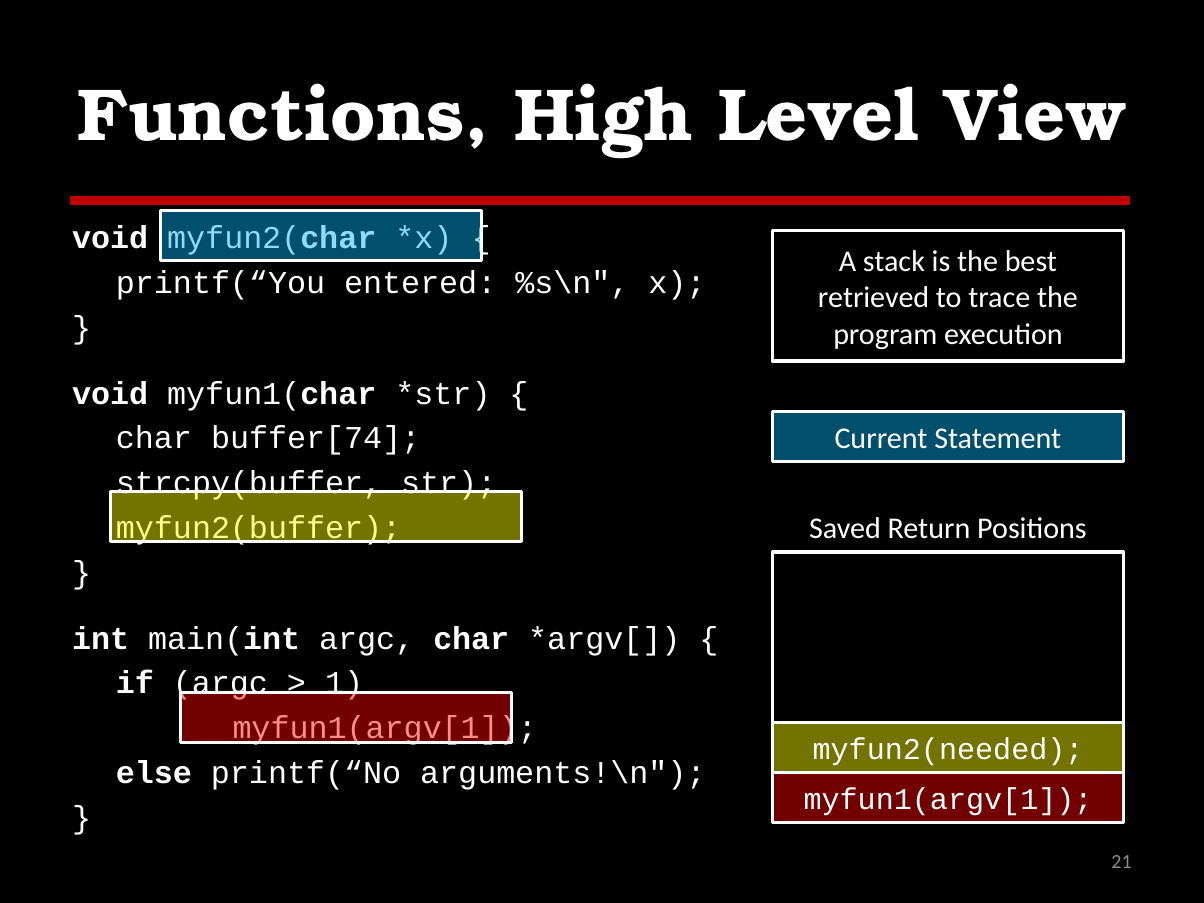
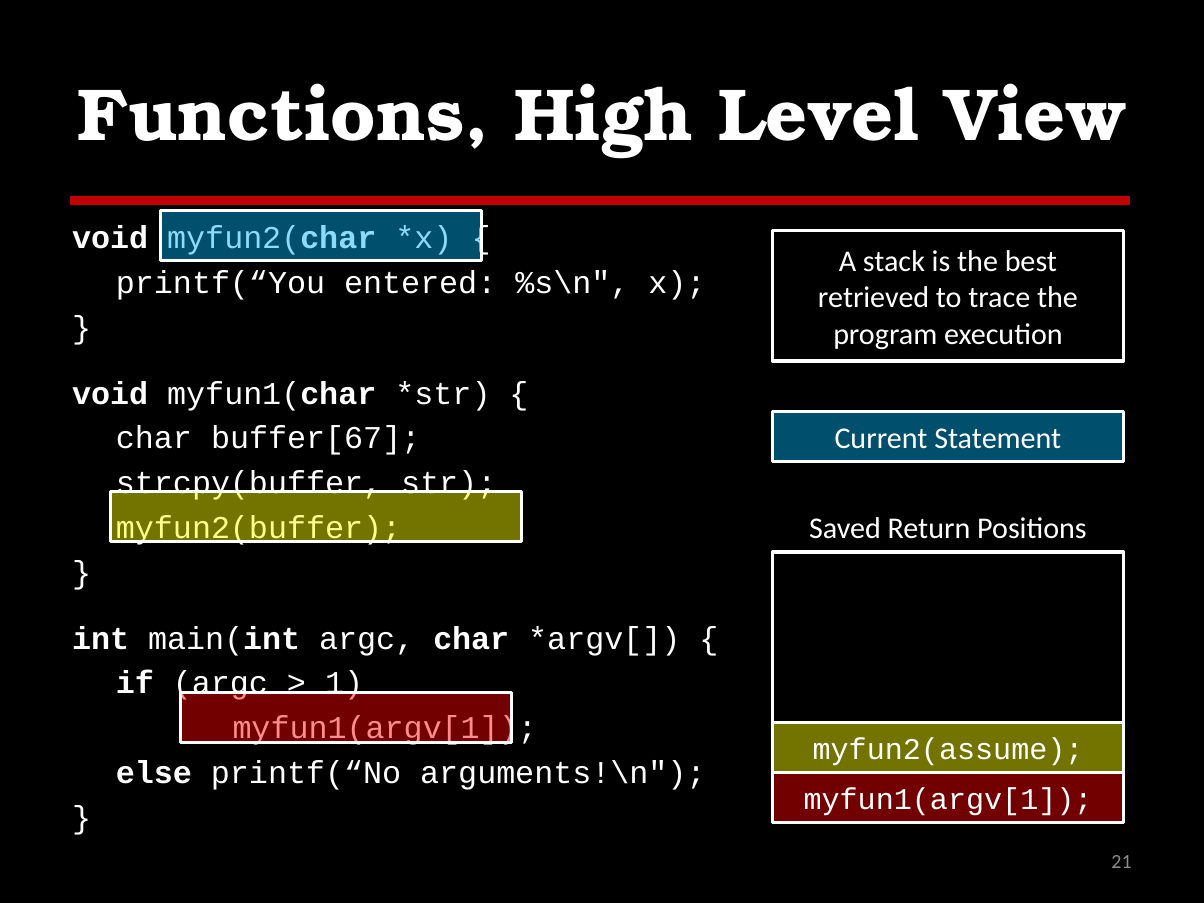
buffer[74: buffer[74 -> buffer[67 (316, 438)
myfun2(needed: myfun2(needed -> myfun2(assume (948, 750)
